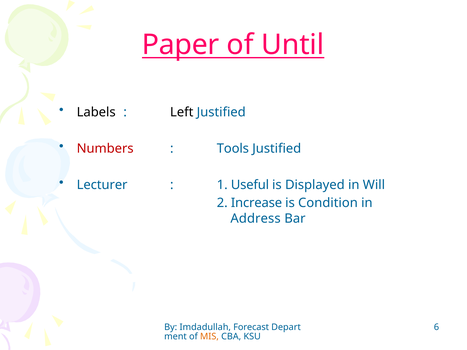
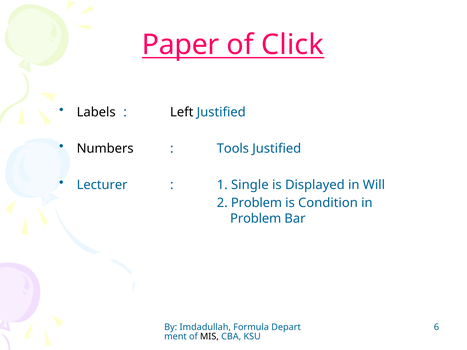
Until: Until -> Click (292, 45)
Numbers colour: red -> black (105, 149)
Useful: Useful -> Single (250, 185)
2 Increase: Increase -> Problem (256, 203)
Address: Address -> Problem (256, 219)
Forecast: Forecast -> Formula (251, 328)
MIS colour: orange -> black (209, 337)
